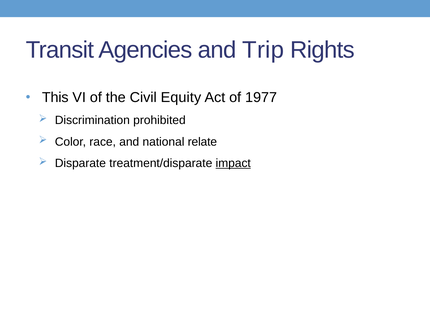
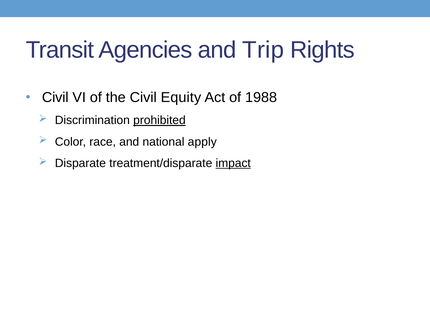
This: This -> Civil (55, 98)
1977: 1977 -> 1988 (261, 98)
prohibited underline: none -> present (159, 121)
relate: relate -> apply (202, 142)
